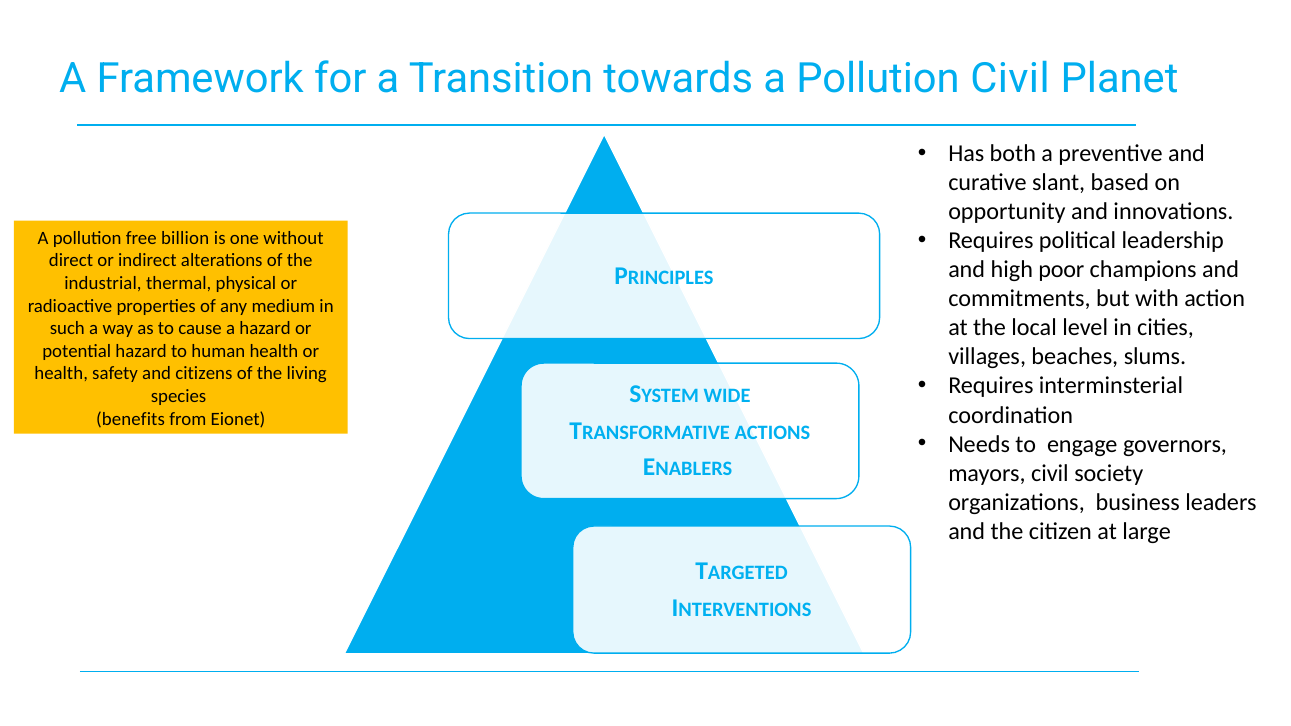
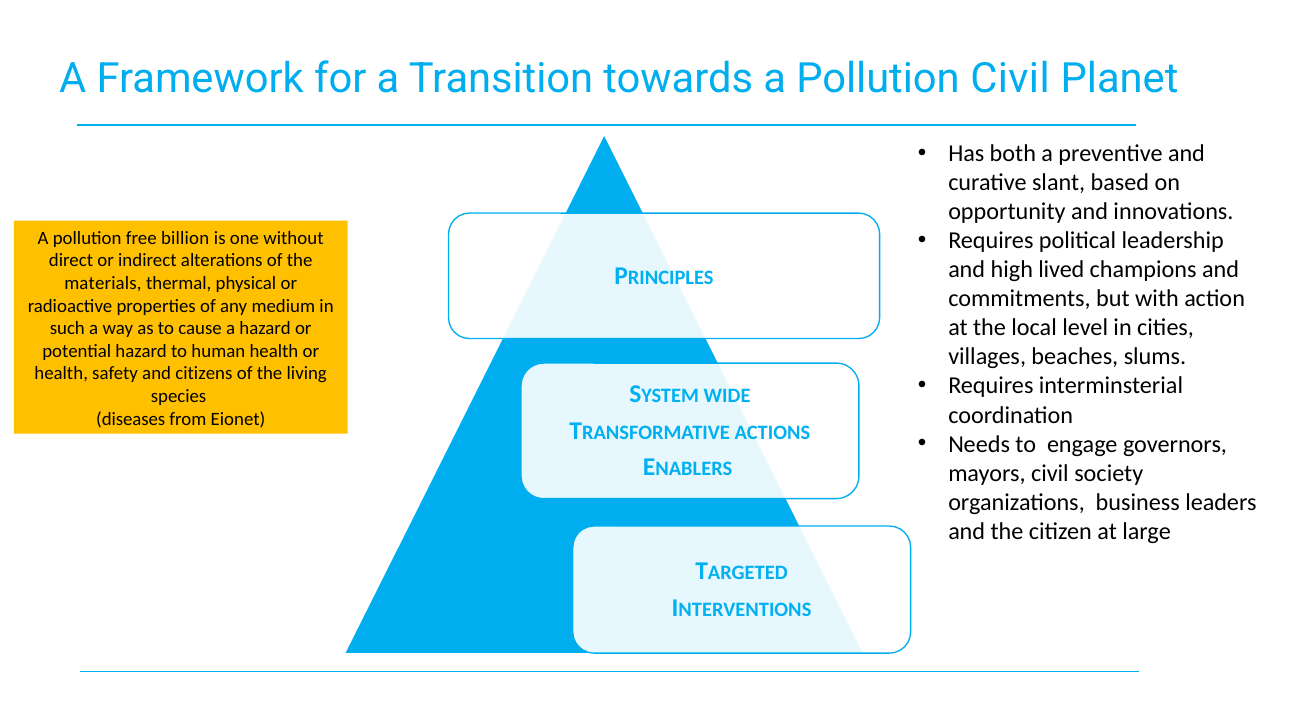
poor: poor -> lived (1061, 270)
industrial: industrial -> materials (103, 283)
benefits: benefits -> diseases (131, 419)
